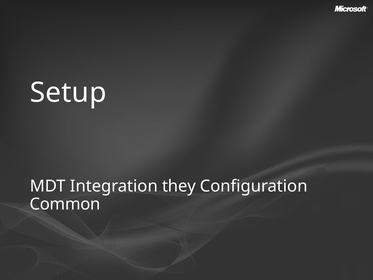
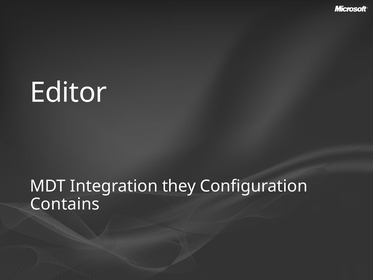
Setup: Setup -> Editor (68, 93)
Common: Common -> Contains (65, 204)
